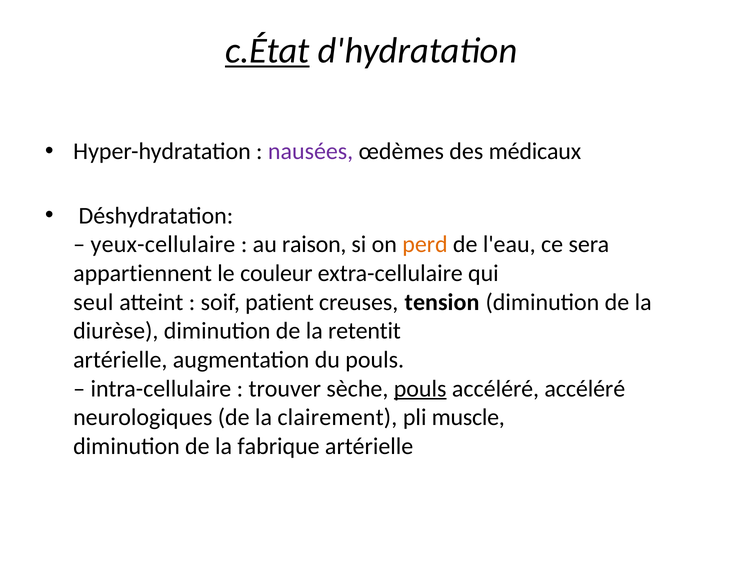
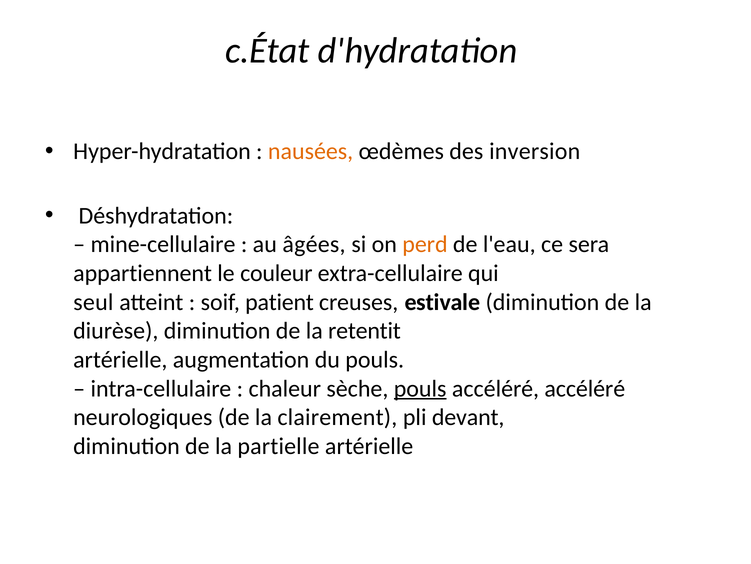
c.État underline: present -> none (267, 51)
nausées colour: purple -> orange (311, 151)
médicaux: médicaux -> inversion (535, 151)
yeux-cellulaire: yeux-cellulaire -> mine-cellulaire (163, 244)
raison: raison -> âgées (314, 244)
tension: tension -> estivale (442, 302)
trouver: trouver -> chaleur (285, 388)
muscle: muscle -> devant (468, 417)
fabrique: fabrique -> partielle (278, 446)
